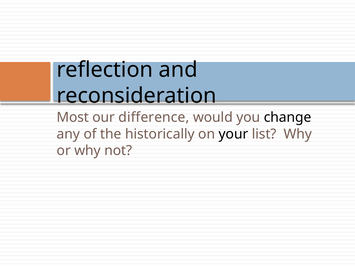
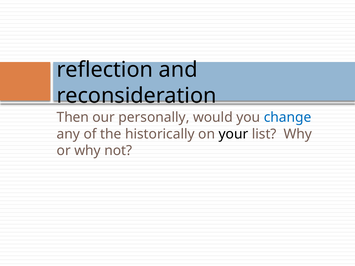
Most: Most -> Then (73, 117)
difference: difference -> personally (154, 117)
change colour: black -> blue (288, 117)
